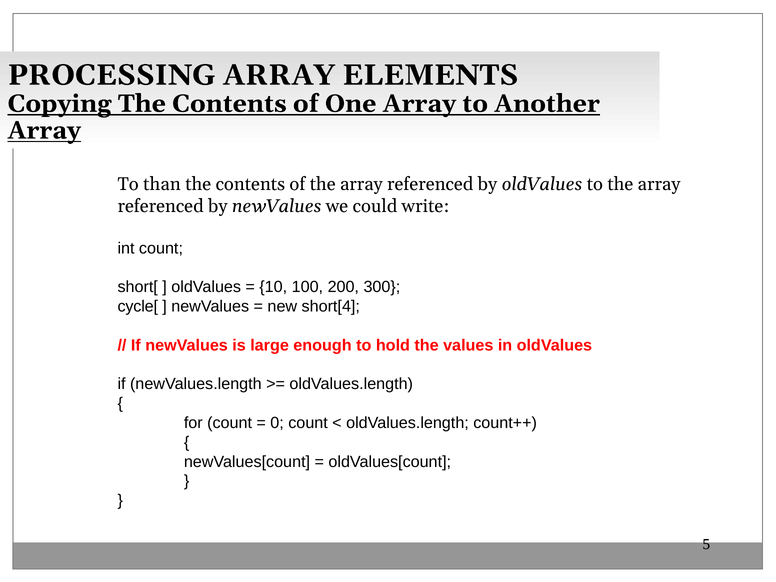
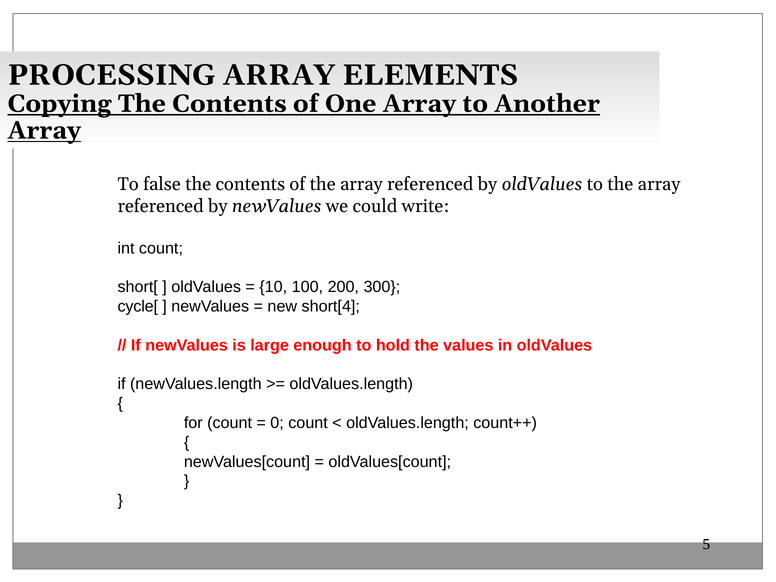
than: than -> false (162, 184)
